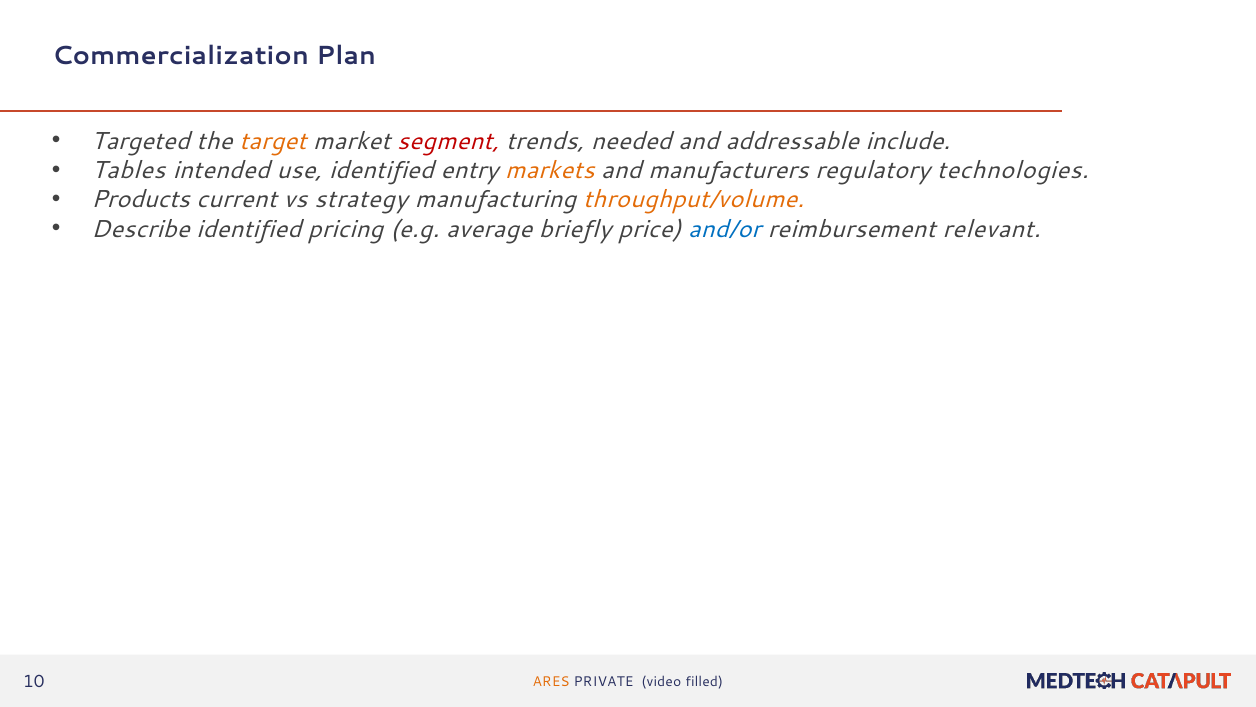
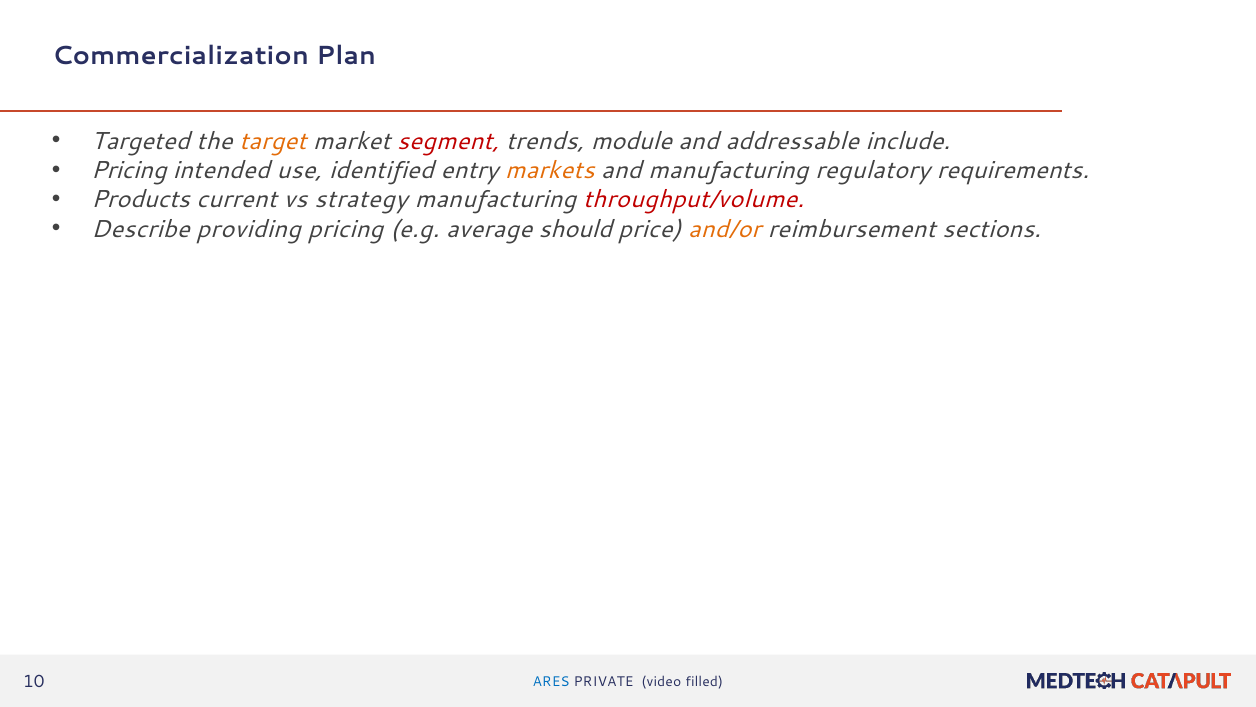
needed: needed -> module (631, 141)
Tables: Tables -> Pricing (129, 170)
and manufacturers: manufacturers -> manufacturing (728, 170)
technologies: technologies -> requirements (1013, 170)
throughput/volume colour: orange -> red (694, 200)
Describe identified: identified -> providing (249, 229)
briefly: briefly -> should (575, 229)
and/or colour: blue -> orange (725, 229)
relevant: relevant -> sections (992, 229)
ARES colour: orange -> blue (551, 682)
